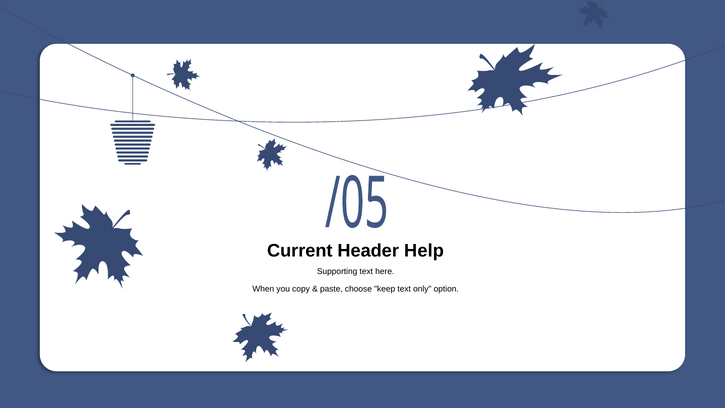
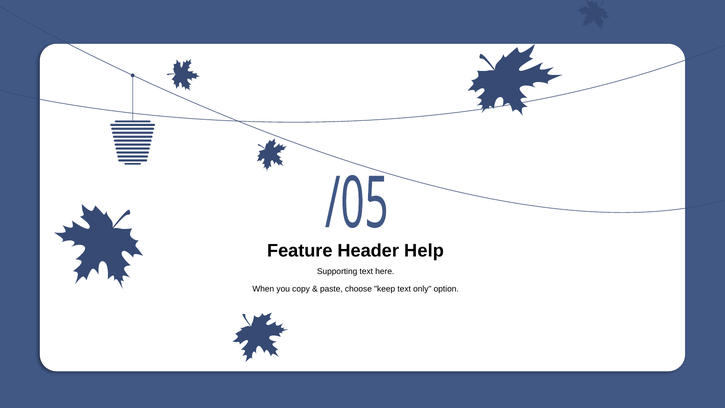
Current: Current -> Feature (300, 251)
